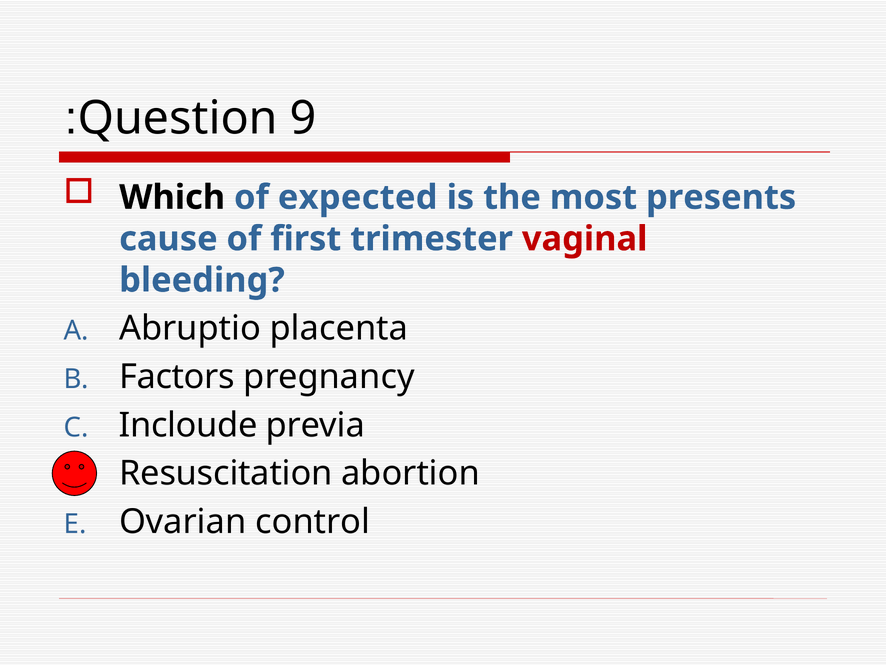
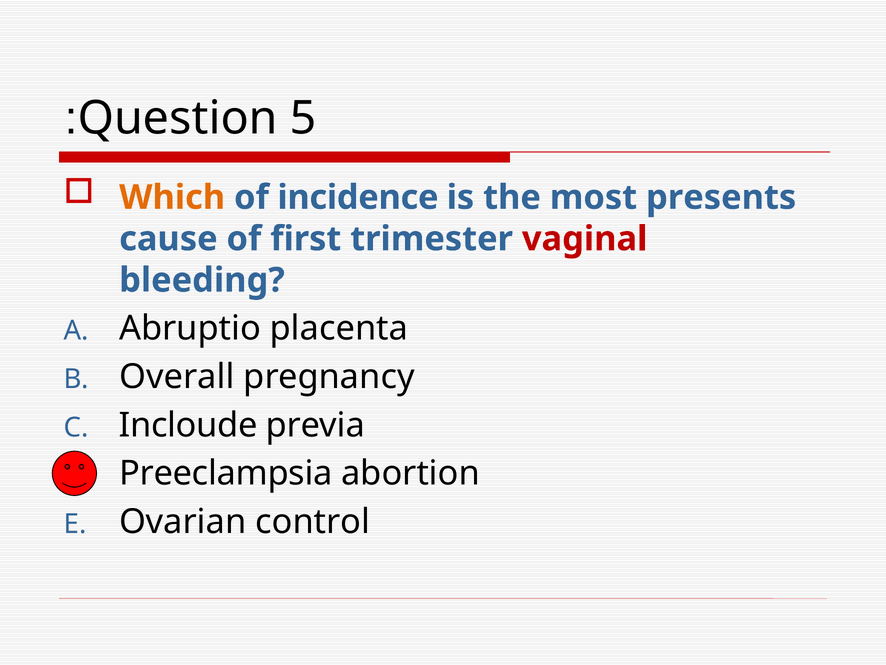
9: 9 -> 5 (303, 118)
Which colour: black -> orange (172, 197)
expected: expected -> incidence (358, 197)
Factors: Factors -> Overall (177, 377)
Resuscitation: Resuscitation -> Preeclampsia (226, 473)
